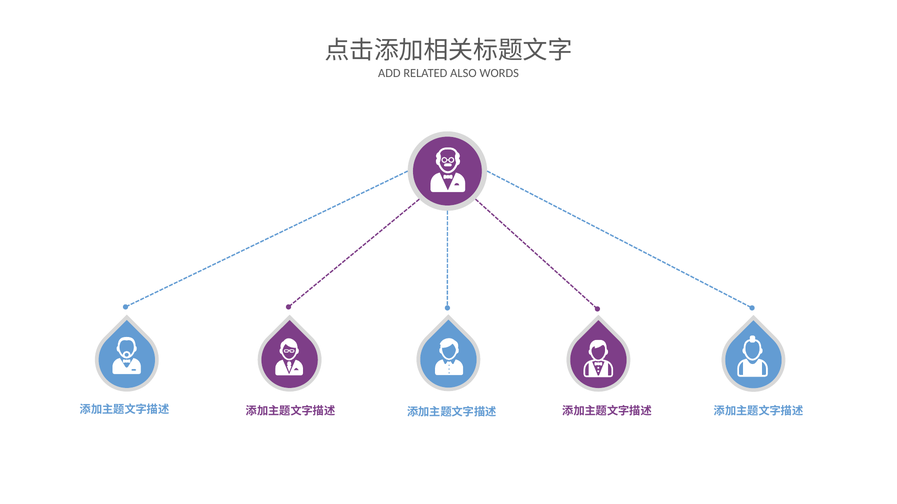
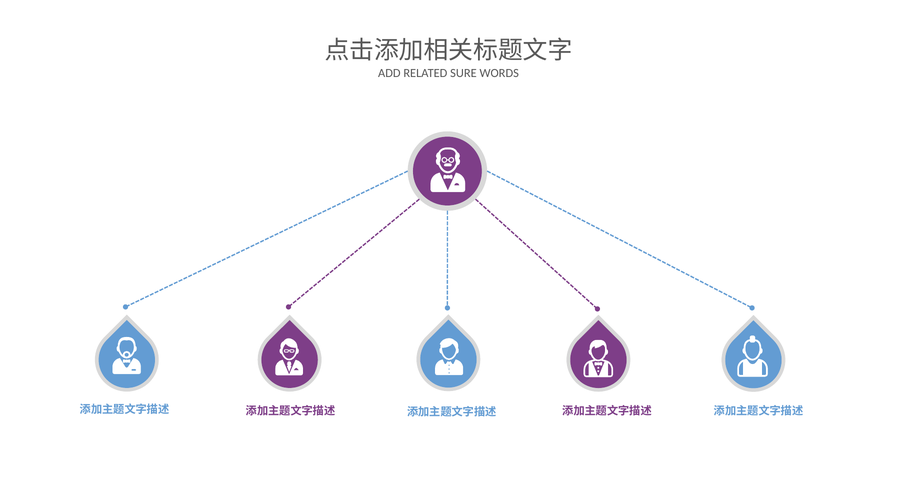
ALSO: ALSO -> SURE (463, 73)
